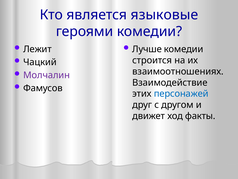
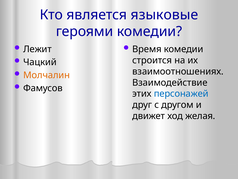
Лучше: Лучше -> Время (147, 49)
Молчалин colour: purple -> orange (47, 75)
факты: факты -> желая (200, 116)
